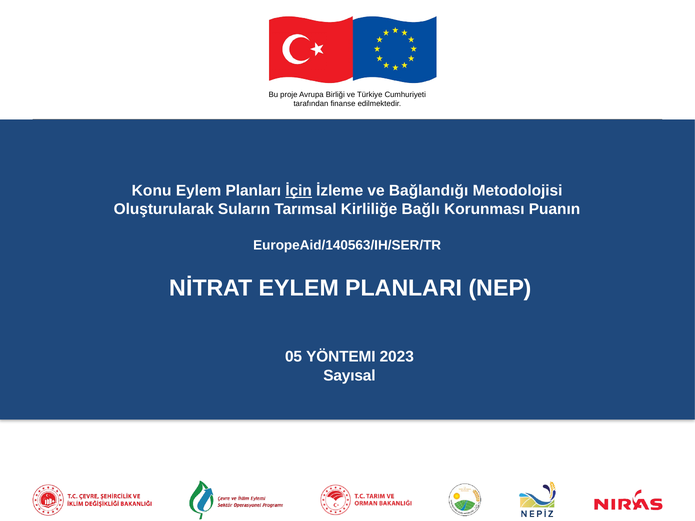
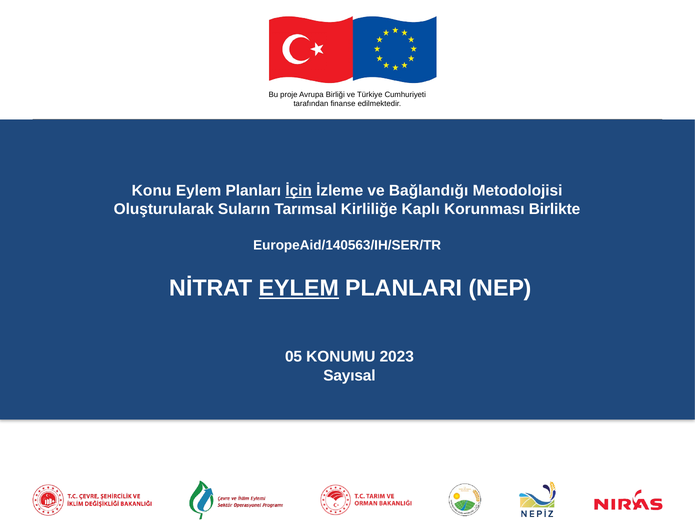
Bağlı: Bağlı -> Kaplı (421, 209)
Puanın: Puanın -> Birlikte (555, 209)
EYLEM underline: none -> present (299, 288)
YÖNTEMI: YÖNTEMI -> KONUMU (341, 357)
